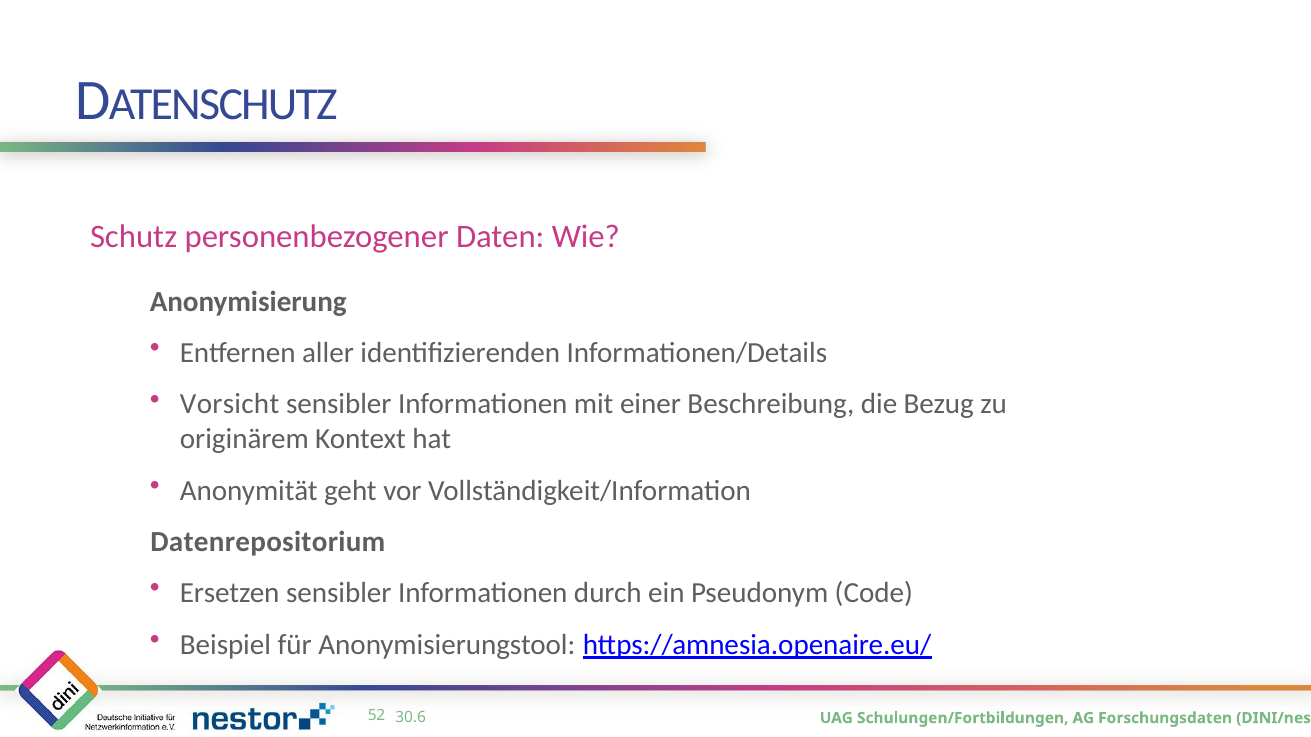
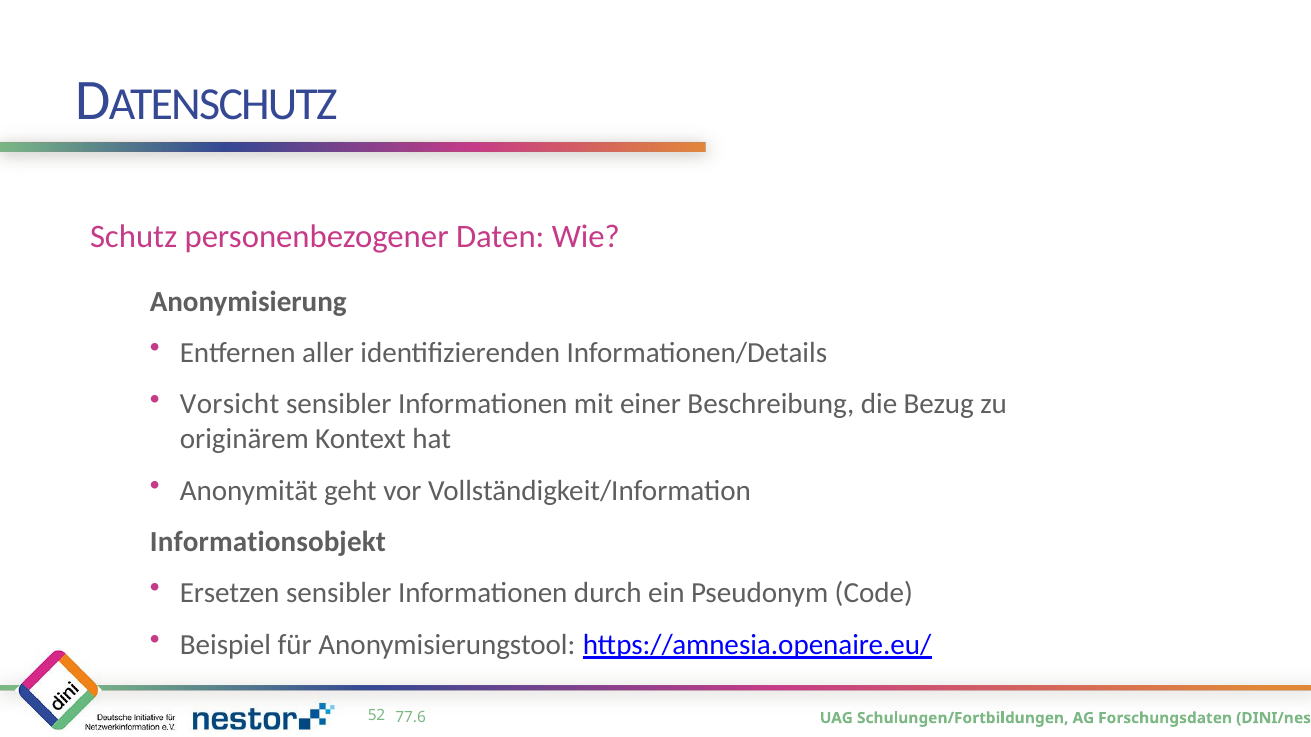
Datenrepositorium: Datenrepositorium -> Informationsobjekt (268, 542)
30.6: 30.6 -> 77.6 (411, 718)
